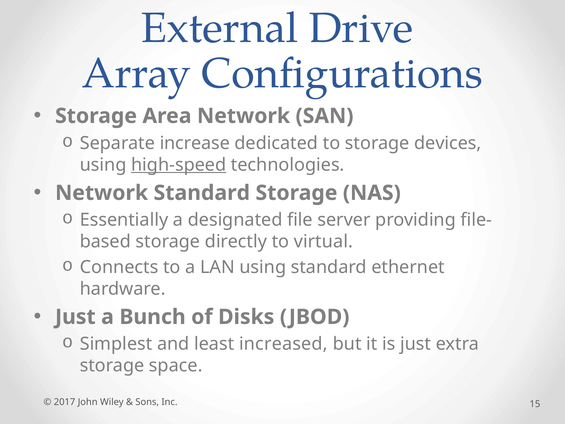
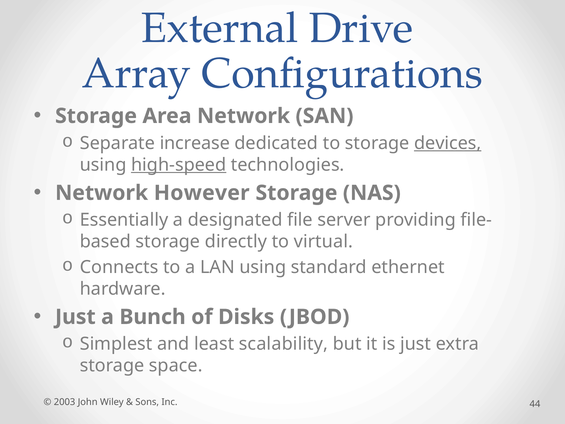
devices underline: none -> present (448, 143)
Network Standard: Standard -> However (202, 193)
increased: increased -> scalability (283, 344)
2017: 2017 -> 2003 (65, 402)
15: 15 -> 44 (535, 404)
